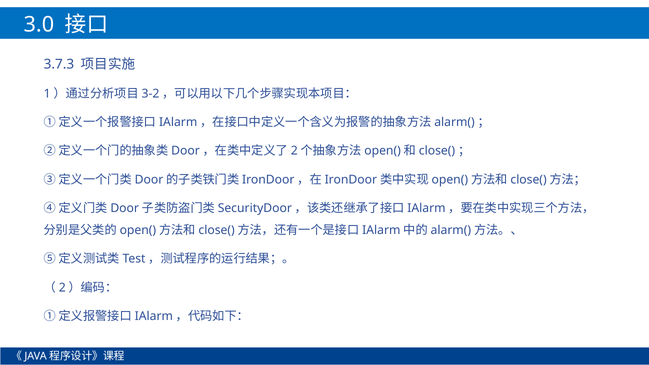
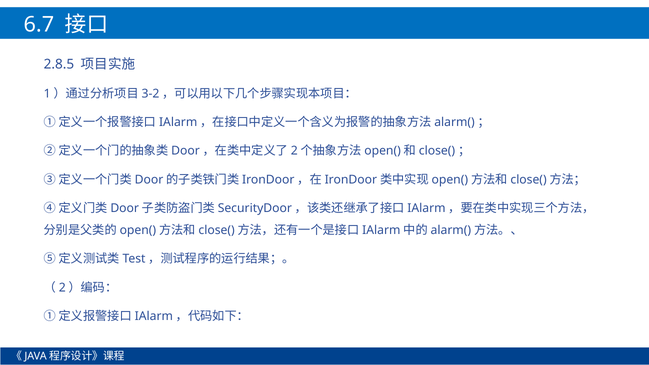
3.0: 3.0 -> 6.7 (39, 24)
3.7.3: 3.7.3 -> 2.8.5 (59, 64)
